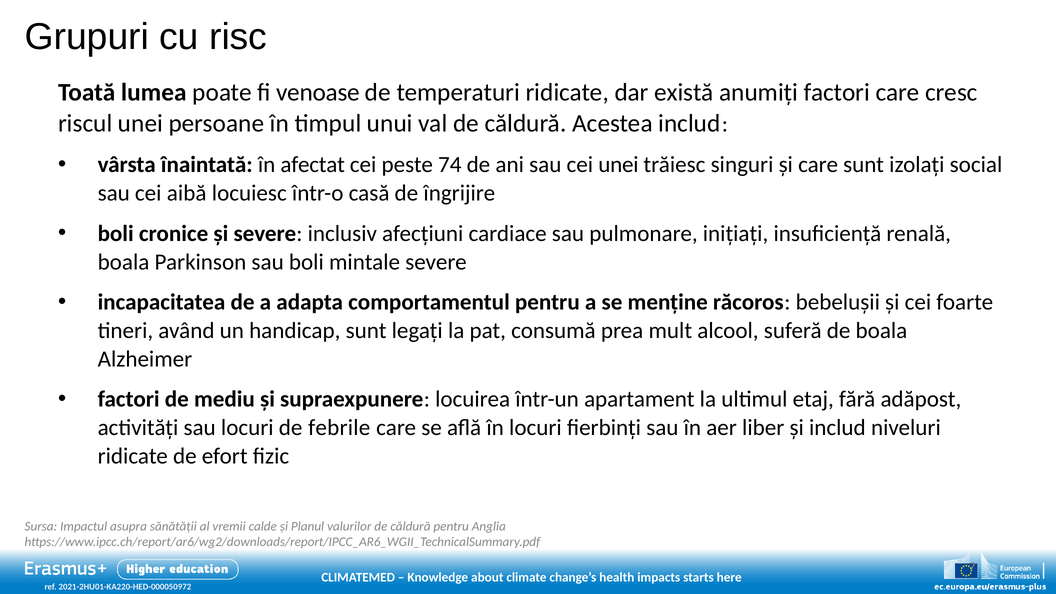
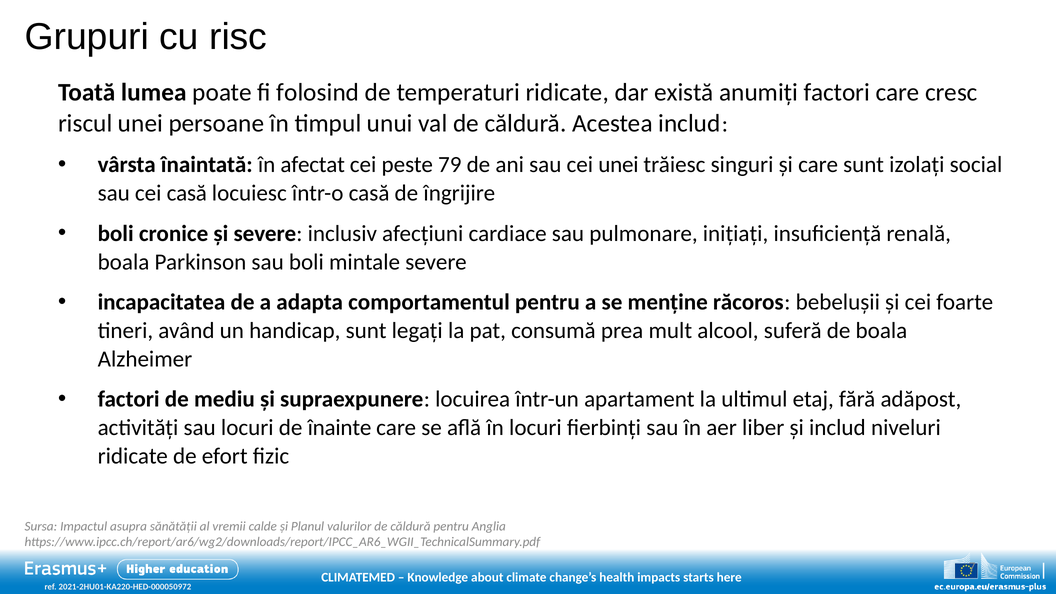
venoase: venoase -> folosind (318, 92)
74: 74 -> 79 (450, 165)
cei aibă: aibă -> casă (187, 193)
febrile: febrile -> înainte (340, 428)
